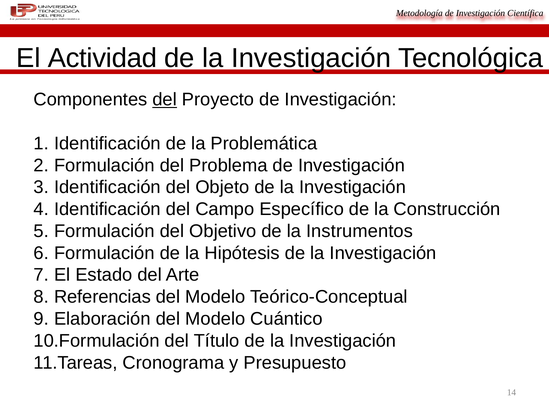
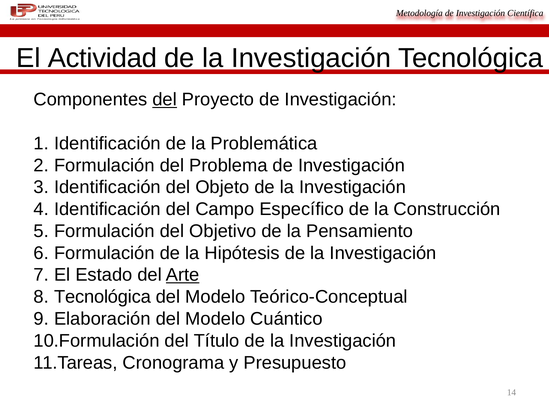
Instrumentos: Instrumentos -> Pensamiento (360, 232)
Arte underline: none -> present (183, 275)
Referencias: Referencias -> Tecnológica (103, 297)
